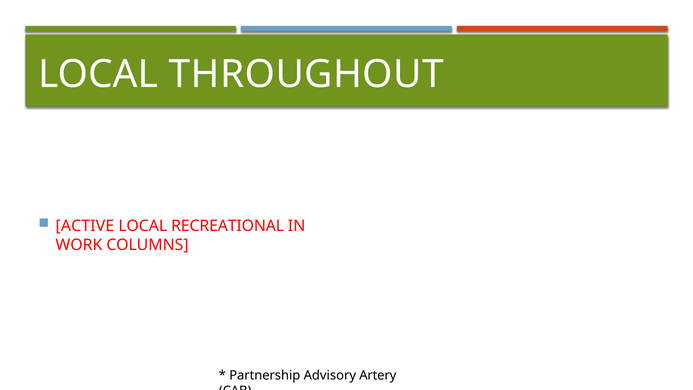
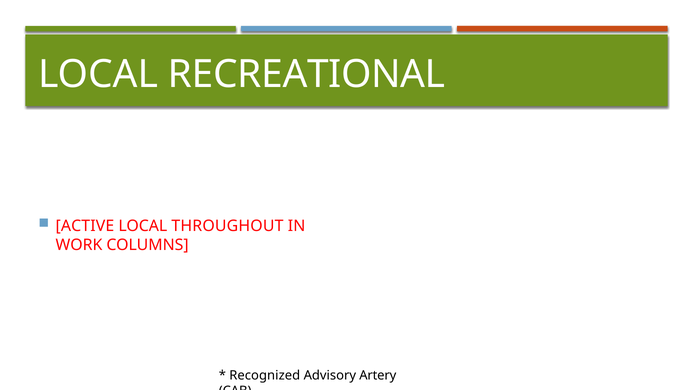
THROUGHOUT: THROUGHOUT -> RECREATIONAL (307, 74)
RECREATIONAL: RECREATIONAL -> THROUGHOUT (227, 226)
Partnership: Partnership -> Recognized (265, 375)
